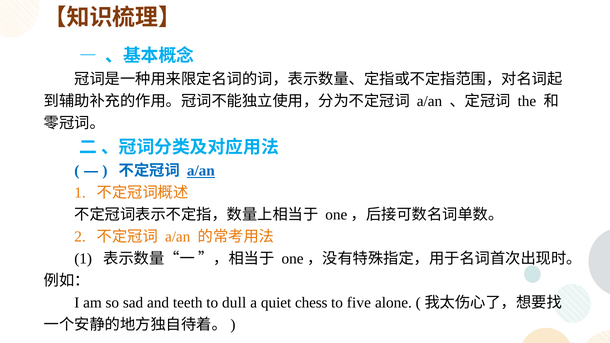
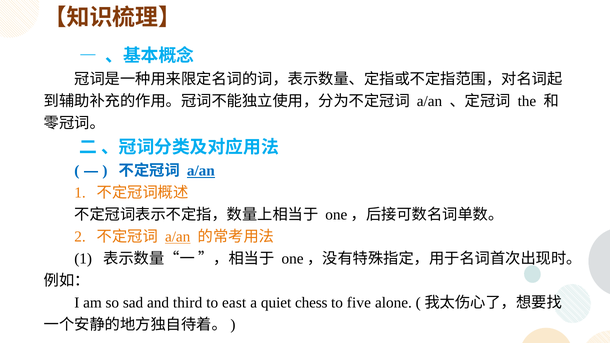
a/an underline: none -> present (178, 237)
teeth: teeth -> third (188, 303)
dull: dull -> east (234, 303)
